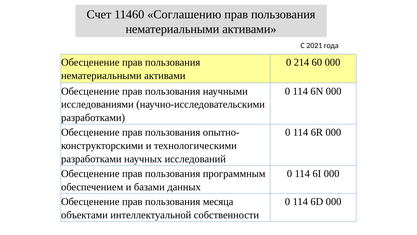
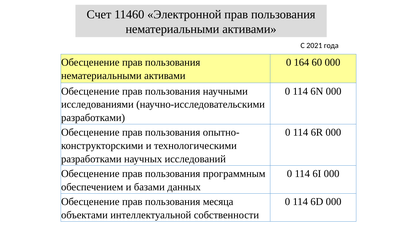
Соглашению: Соглашению -> Электронной (184, 14)
214: 214 -> 164 (301, 62)
